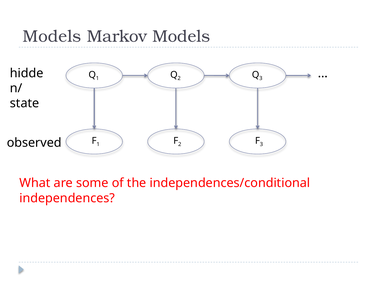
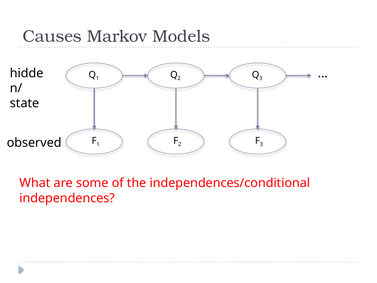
Models: Models -> Causes (52, 36)
